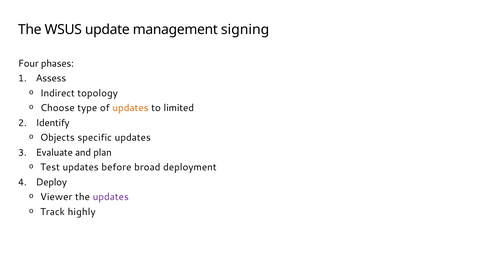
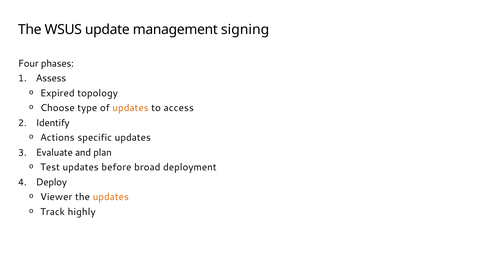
Indirect: Indirect -> Expired (57, 93)
limited: limited -> access (179, 108)
Objects: Objects -> Actions (57, 137)
updates colour: purple -> orange (111, 197)
